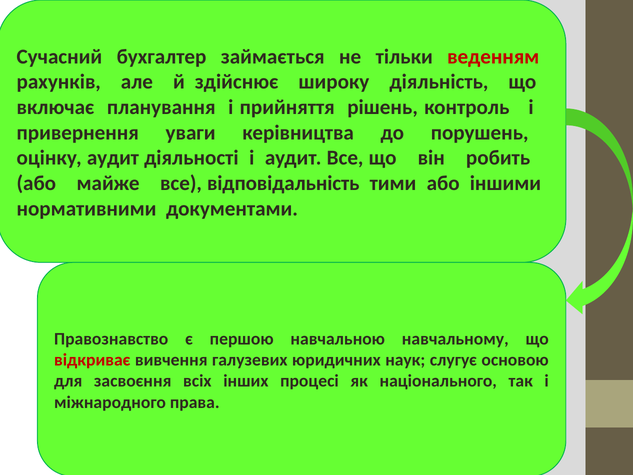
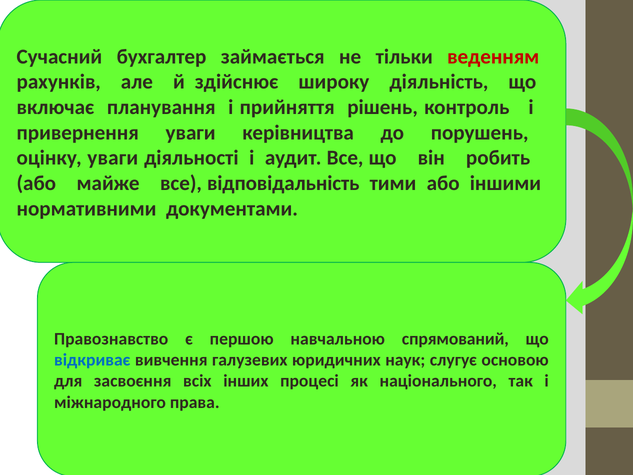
оцінку аудит: аудит -> уваги (113, 158)
навчальному: навчальному -> спрямований (455, 339)
відкриває colour: red -> blue (92, 360)
